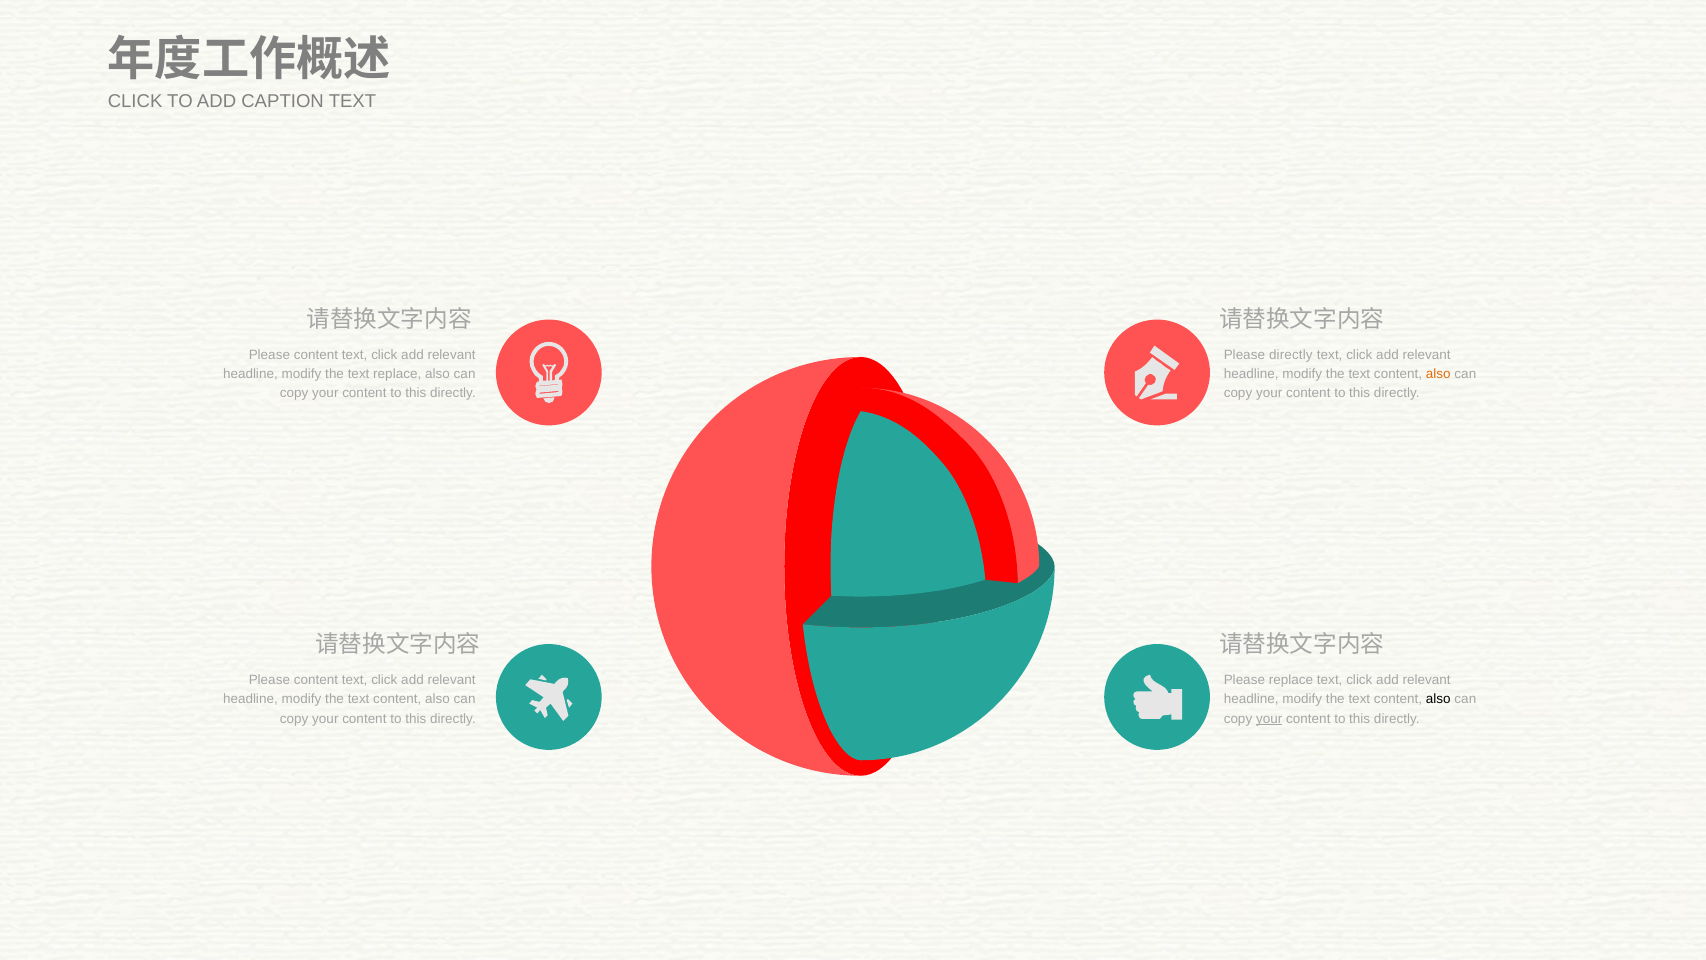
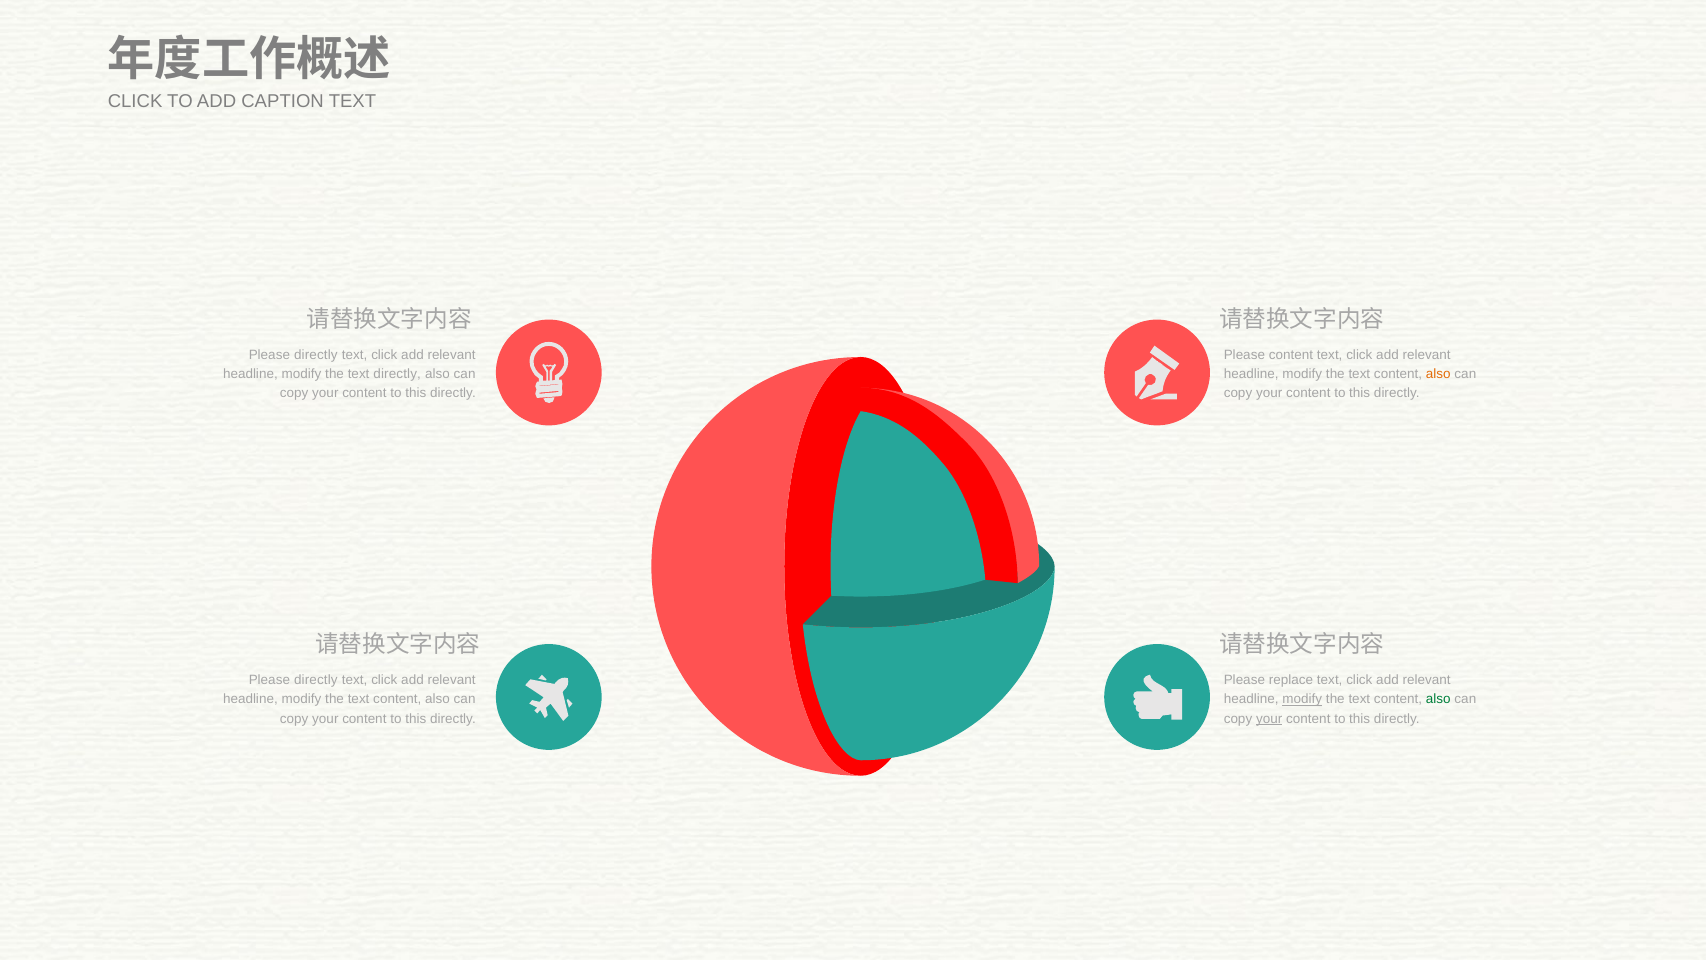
content: content -> directly (316, 355)
Please directly: directly -> content (1291, 355)
text replace: replace -> directly (397, 374)
content: content -> directly (316, 680)
modify underline: none -> present (1302, 699)
also colour: black -> green (1438, 699)
